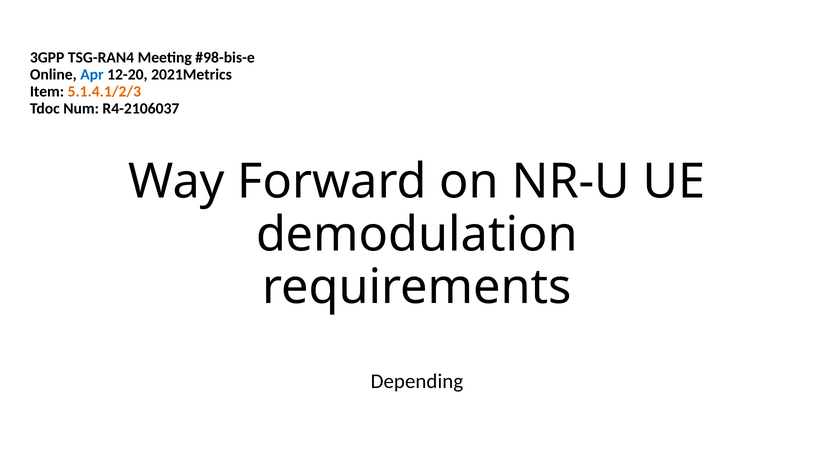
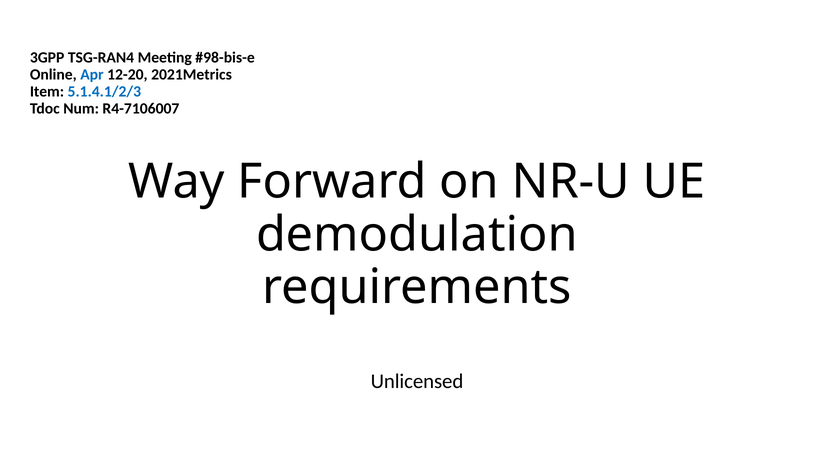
5.1.4.1/2/3 colour: orange -> blue (104, 91)
R4-2106037: R4-2106037 -> R4-7106007 (141, 108)
Depending: Depending -> Unlicensed (417, 381)
